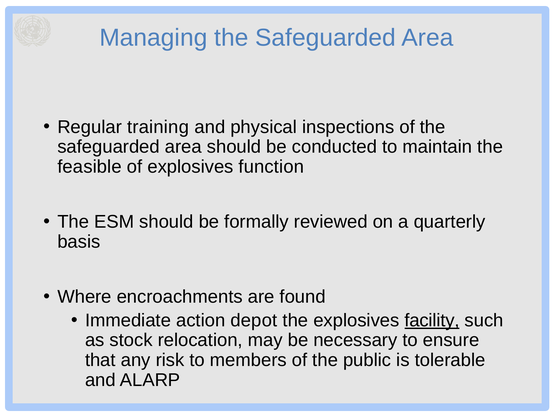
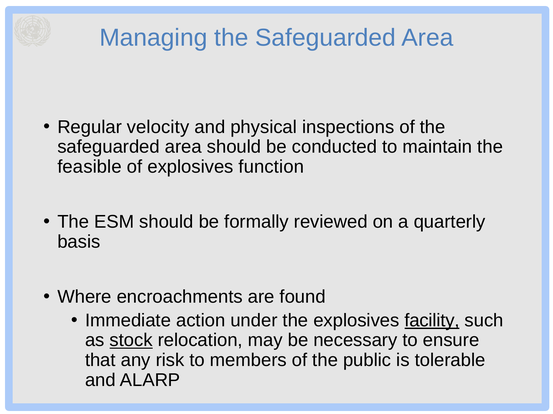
training: training -> velocity (158, 127)
depot: depot -> under (254, 321)
stock underline: none -> present (131, 341)
